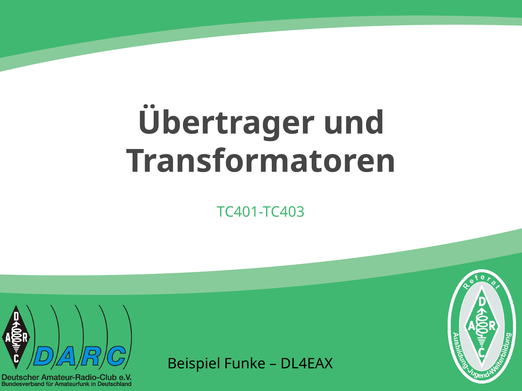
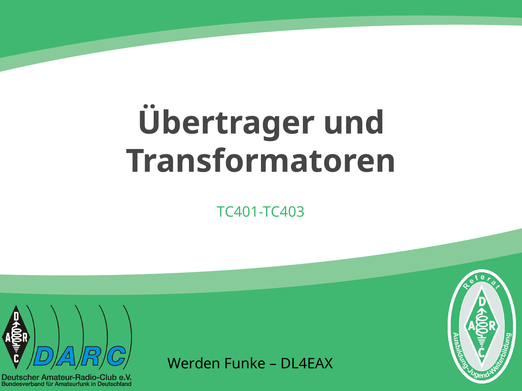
Beispiel: Beispiel -> Werden (194, 364)
